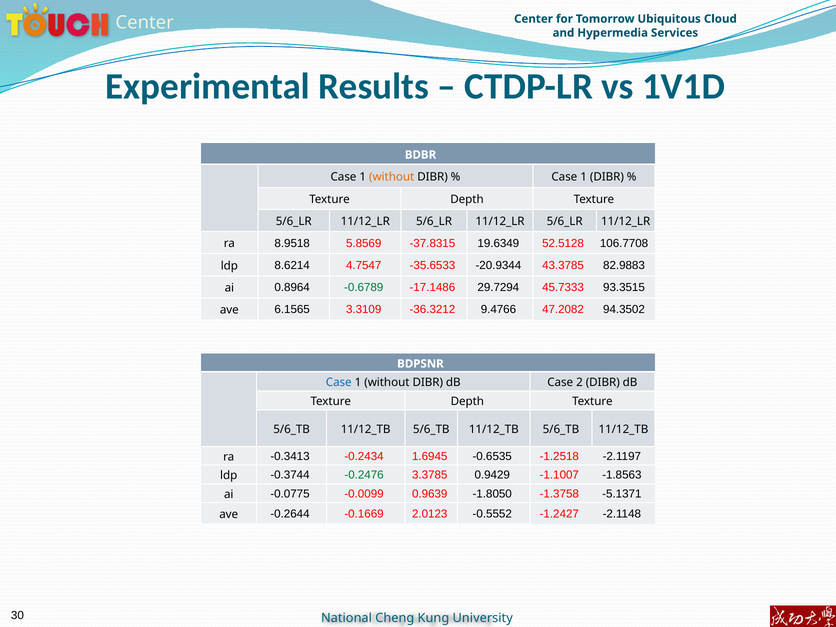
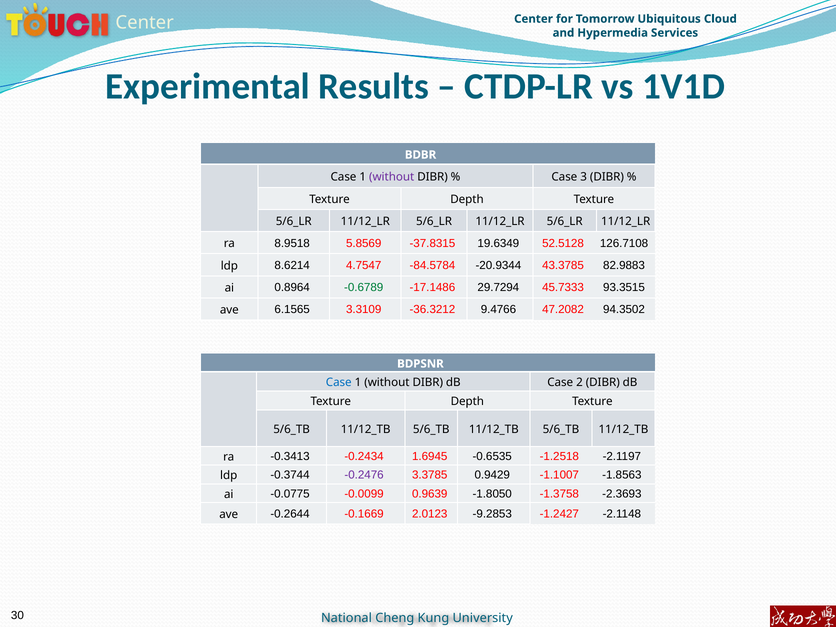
without colour: orange -> purple (392, 177)
1: 1 -> 3 (584, 177)
106.7708: 106.7708 -> 126.7108 (624, 243)
-35.6533: -35.6533 -> -84.5784 (432, 265)
-0.2476 colour: green -> purple (364, 475)
-5.1371: -5.1371 -> -2.3693 (622, 494)
-0.5552: -0.5552 -> -9.2853 (492, 514)
